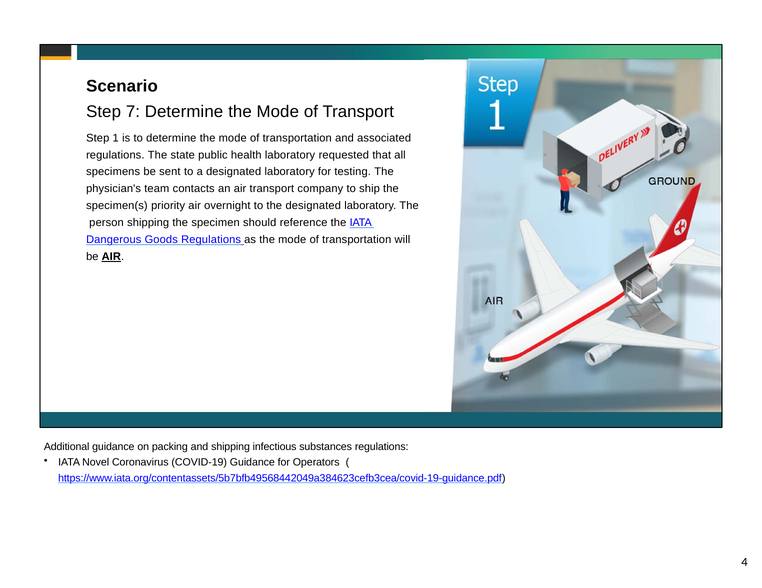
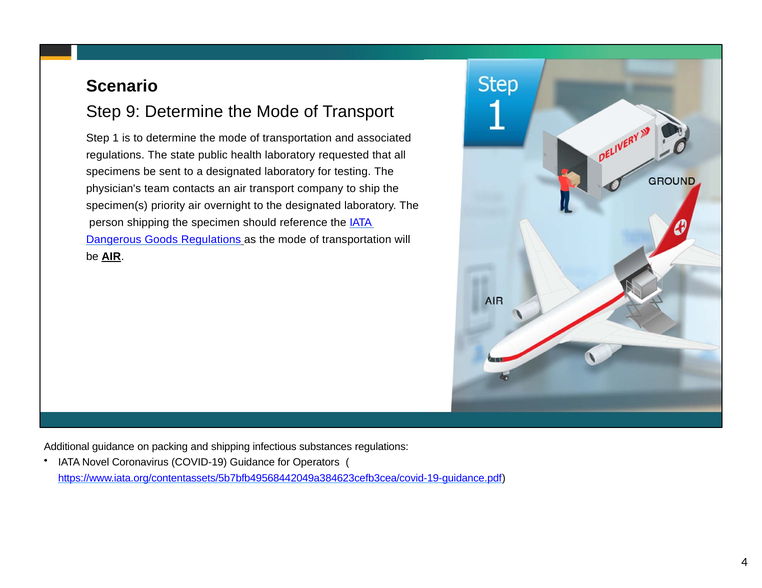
7: 7 -> 9 (133, 112)
